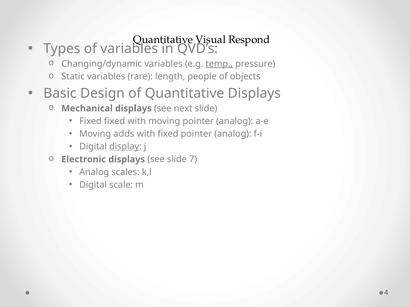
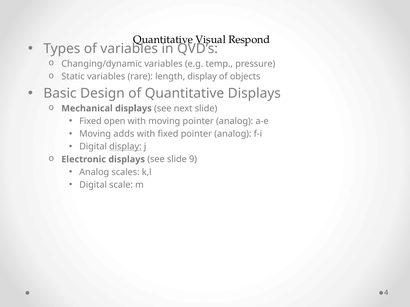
temp underline: present -> none (219, 64)
length people: people -> display (202, 77)
Fixed fixed: fixed -> open (115, 121)
7: 7 -> 9 (193, 160)
